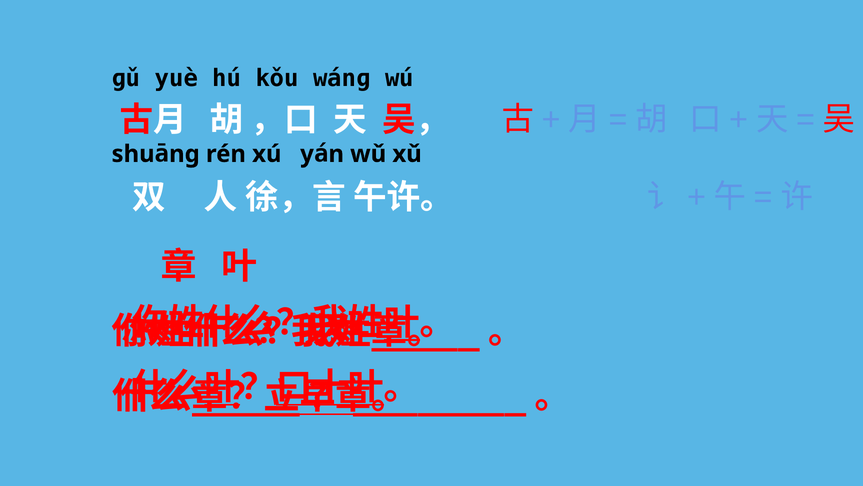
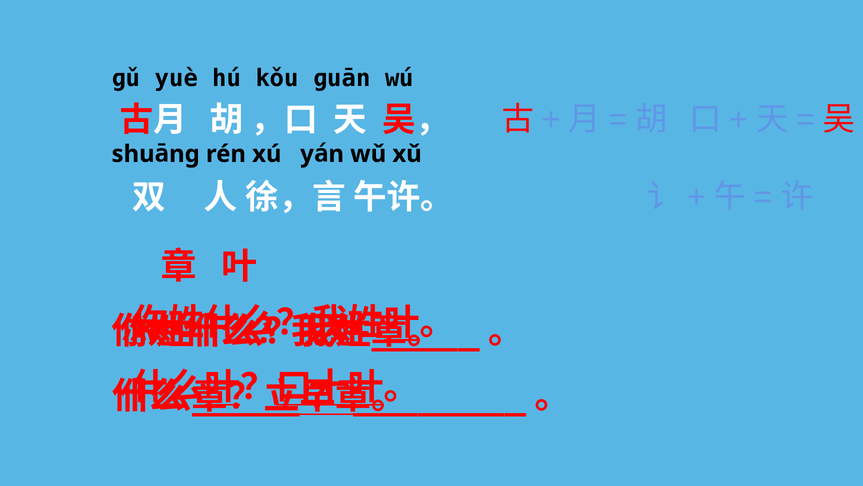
wánɡ: wánɡ -> ɡuān (342, 78)
